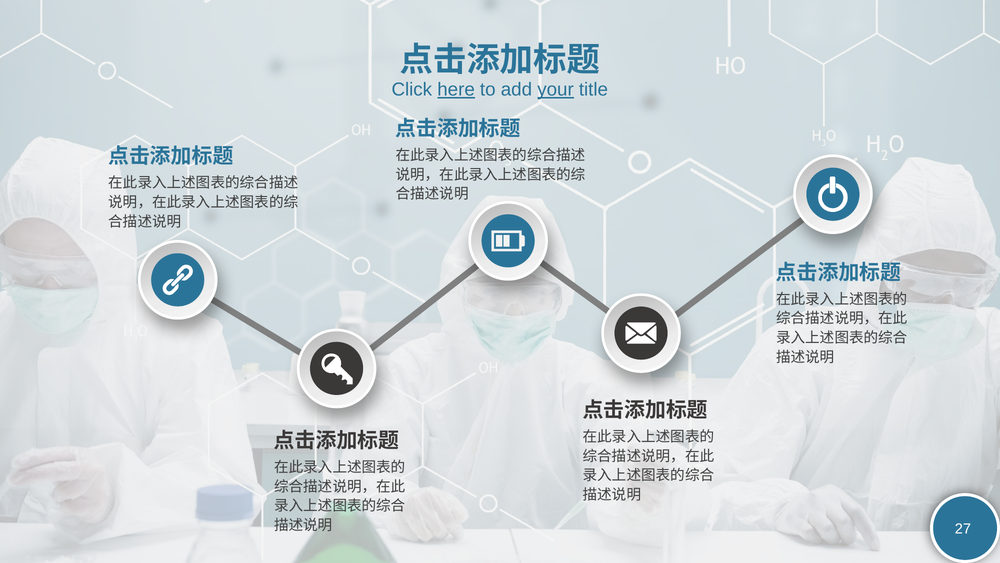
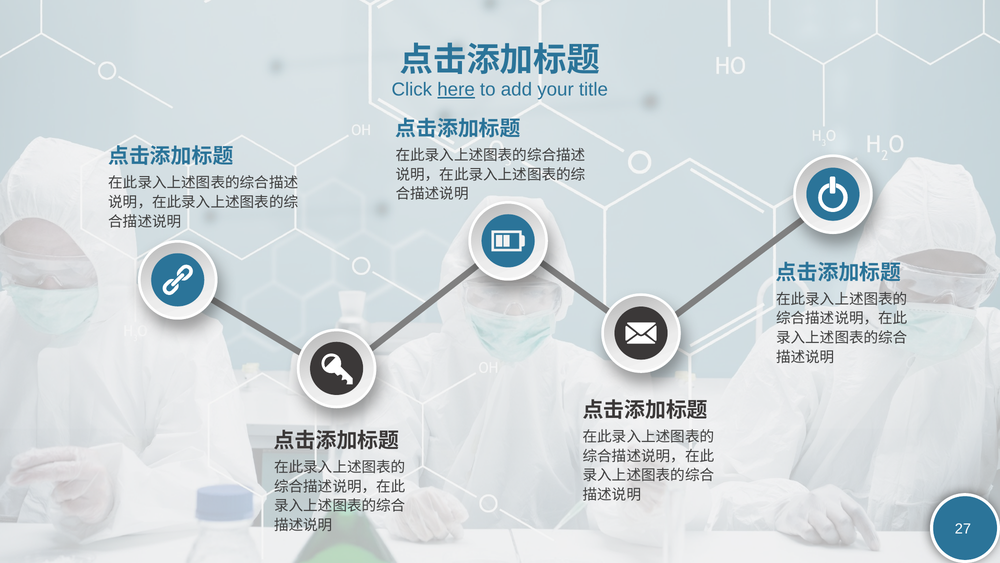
your underline: present -> none (556, 90)
